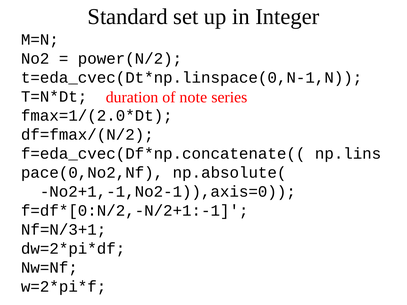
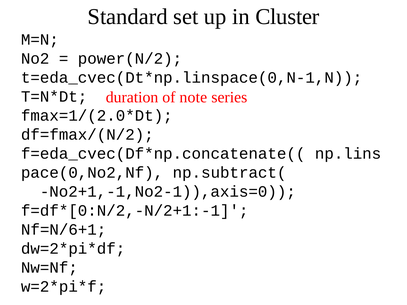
Integer: Integer -> Cluster (287, 17)
np.absolute(: np.absolute( -> np.subtract( (230, 173)
Nf=N/3+1: Nf=N/3+1 -> Nf=N/6+1 (64, 230)
